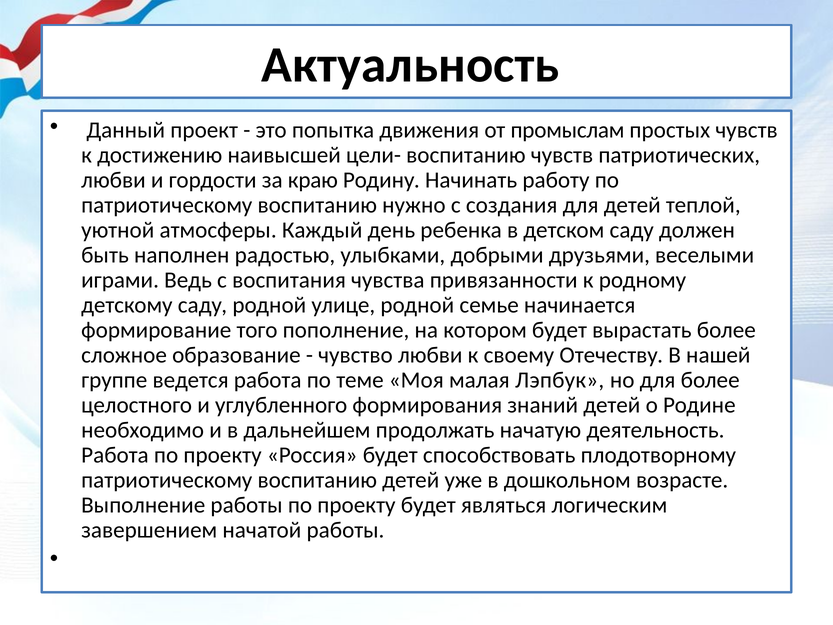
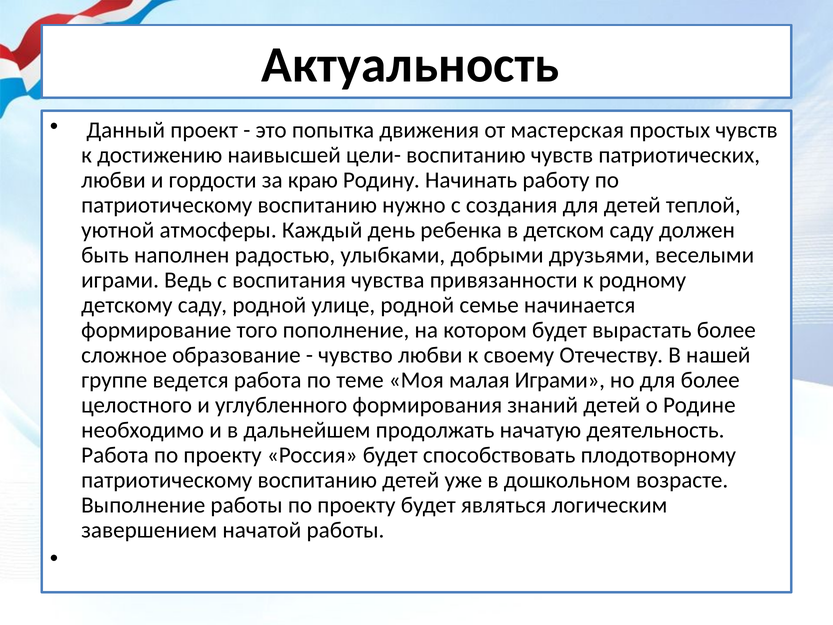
промыслам: промыслам -> мастерская (567, 130)
малая Лэпбук: Лэпбук -> Играми (560, 380)
